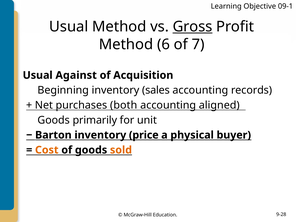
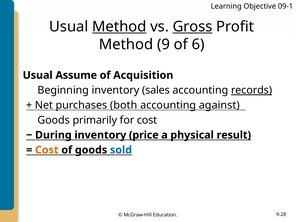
Method underline: none -> present (119, 27)
6: 6 -> 9 (163, 44)
7: 7 -> 6 (198, 44)
Against: Against -> Assume (76, 75)
records underline: none -> present (252, 90)
aligned: aligned -> against (219, 105)
for unit: unit -> cost (147, 120)
Barton: Barton -> During (53, 135)
buyer: buyer -> result (234, 135)
sold colour: orange -> blue (121, 150)
